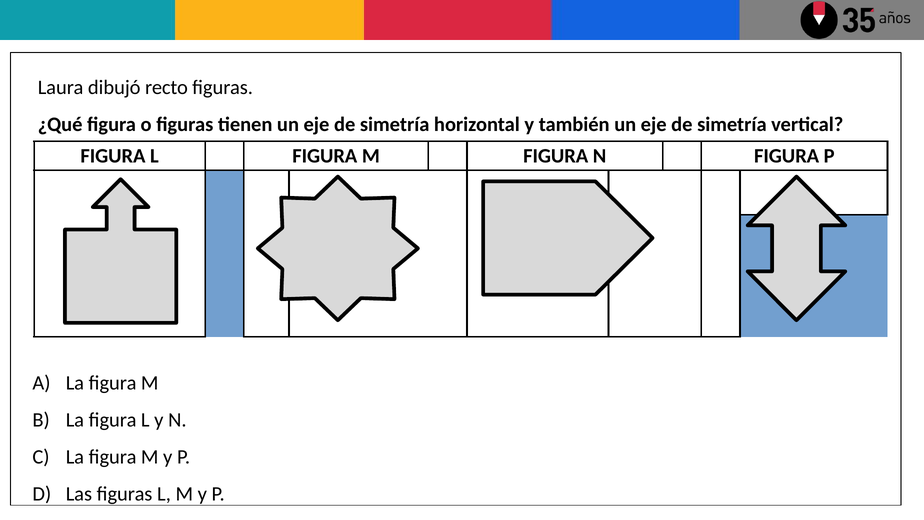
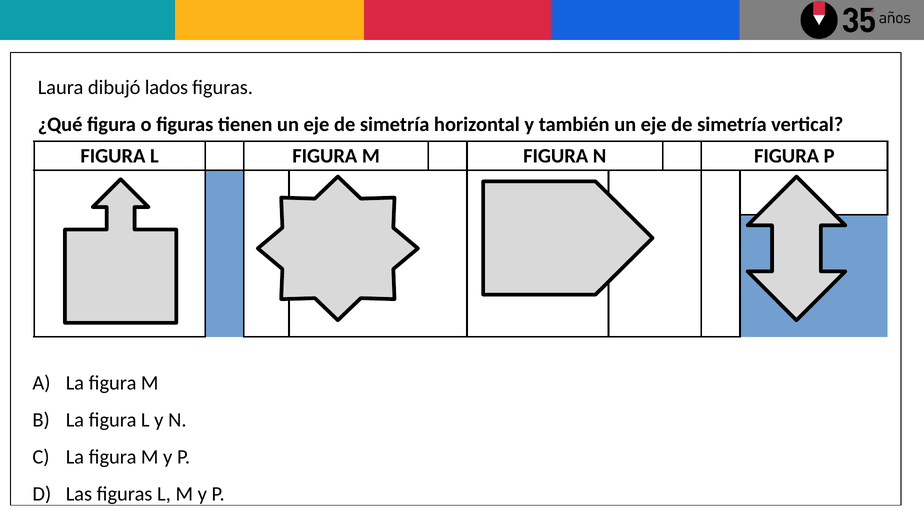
recto: recto -> lados (166, 88)
